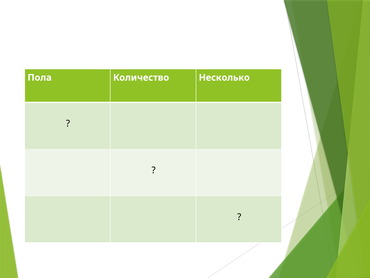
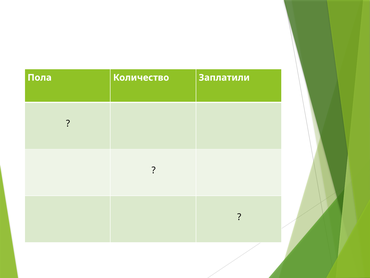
Несколько: Несколько -> Заплатили (224, 77)
